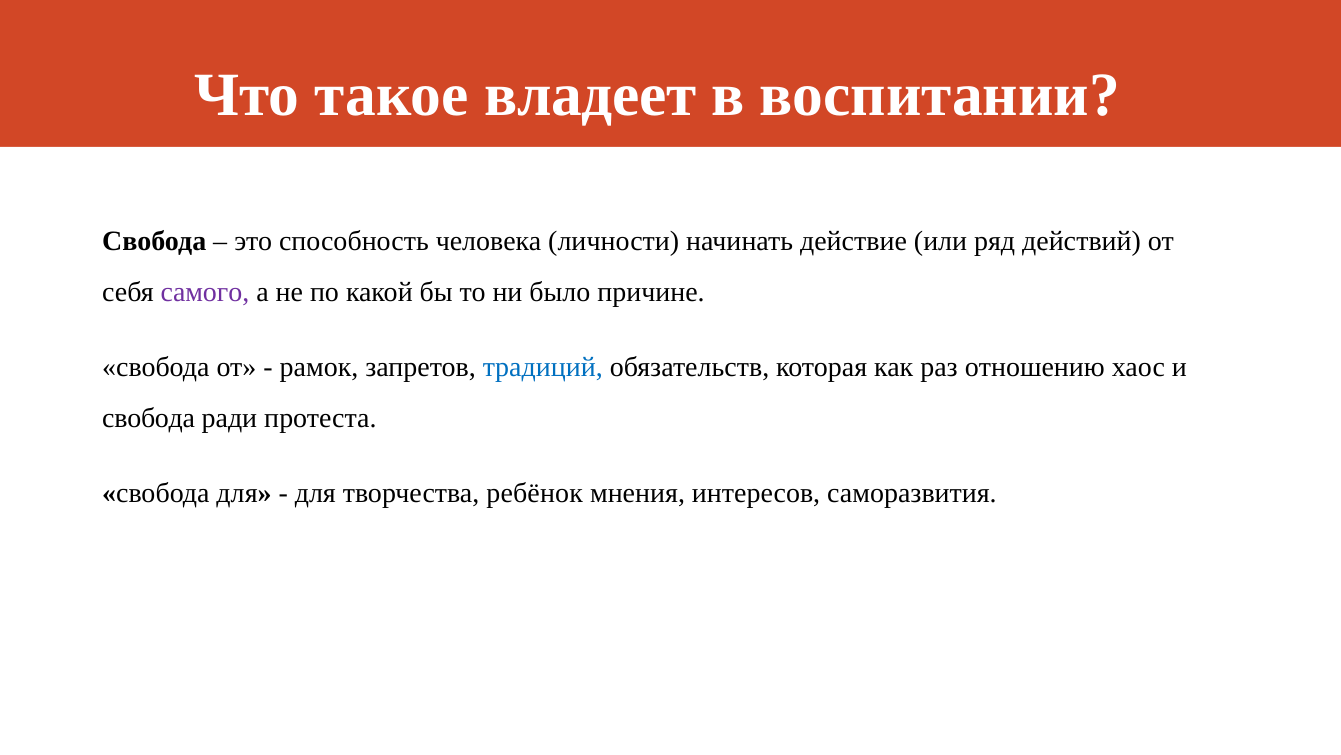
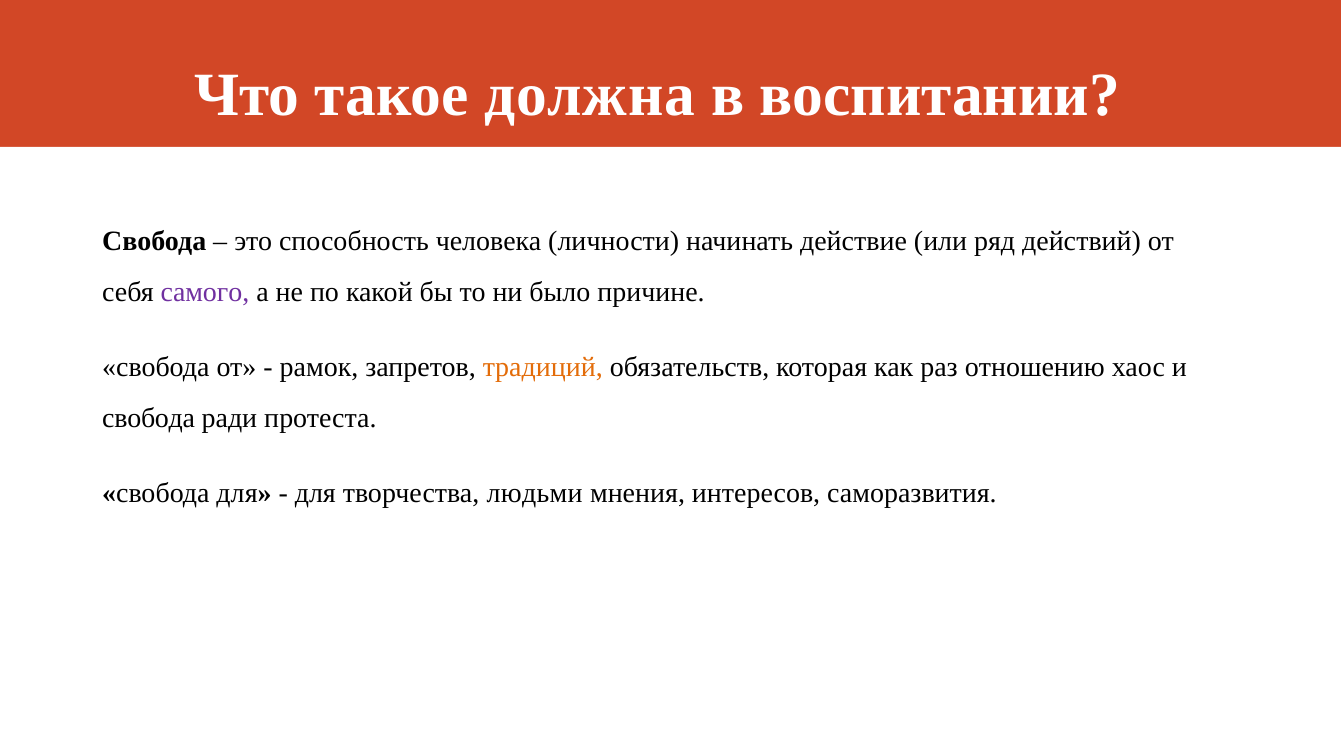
владеет: владеет -> должна (590, 95)
традиций colour: blue -> orange (543, 367)
ребёнок: ребёнок -> людьми (535, 493)
